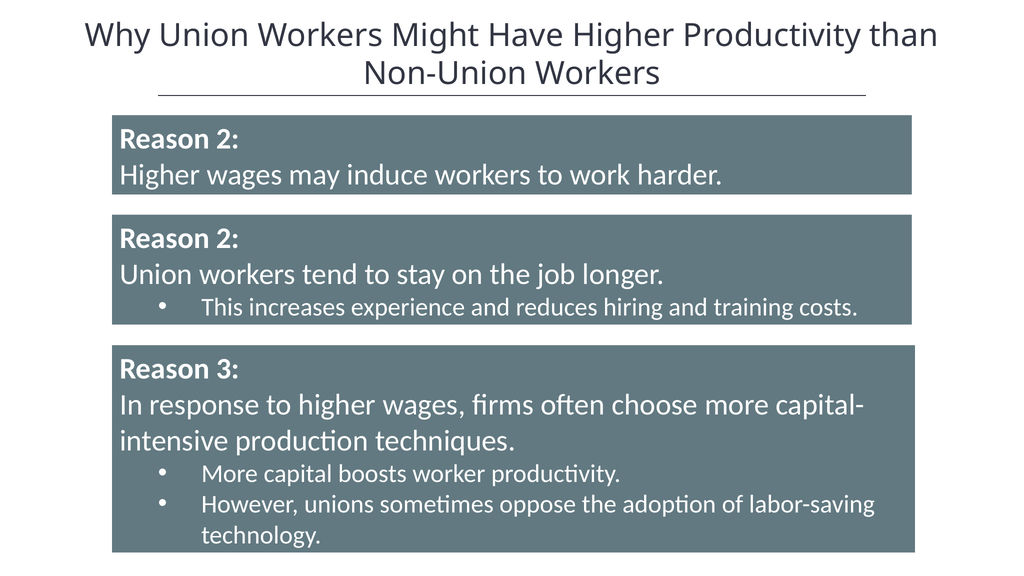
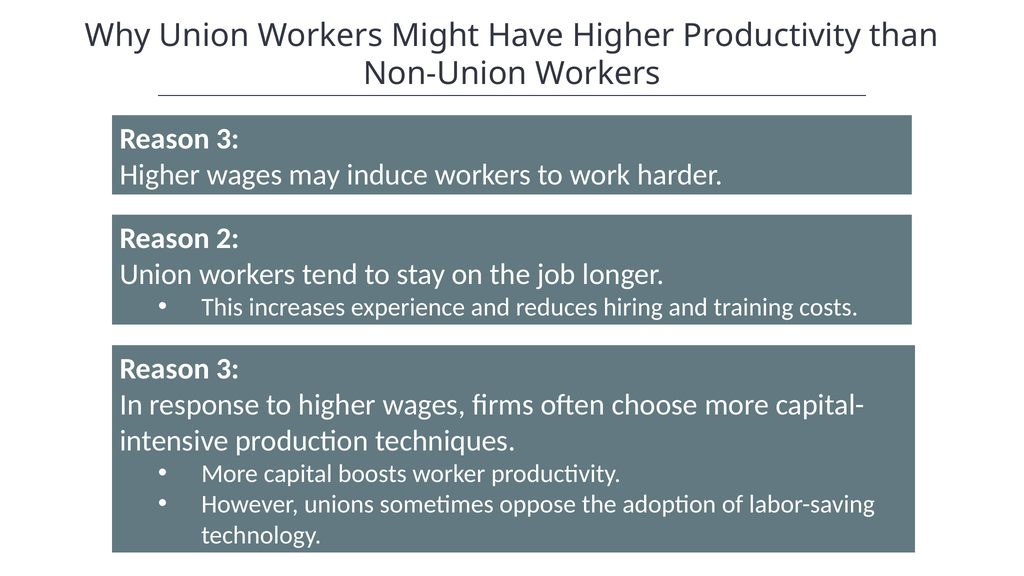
2: 2 -> 3 (228, 139)
